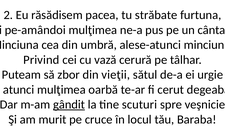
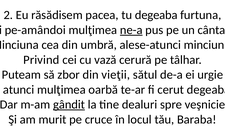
tu străbate: străbate -> degeaba (156, 15)
ne-a underline: none -> present (131, 30)
scuturi: scuturi -> dealuri (140, 105)
